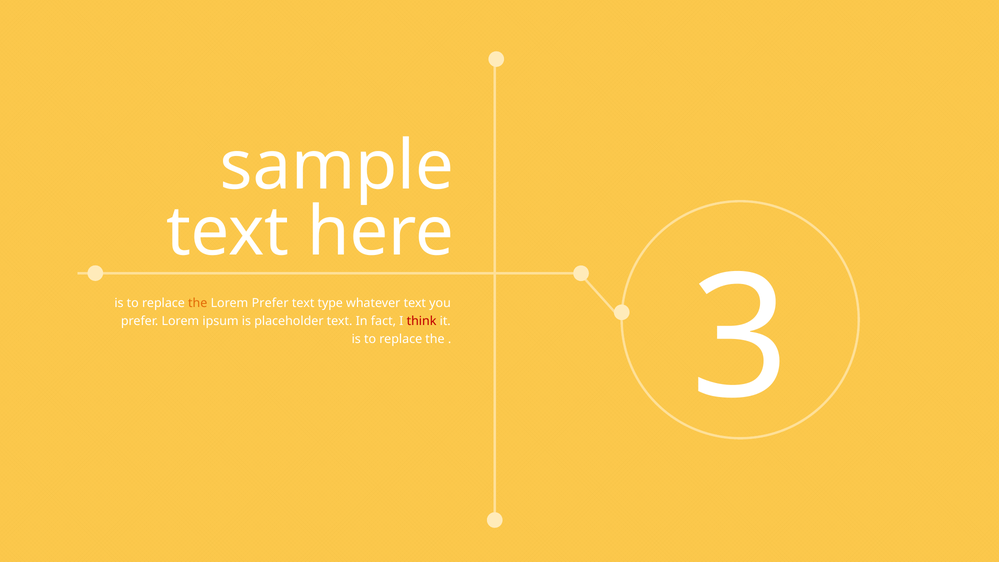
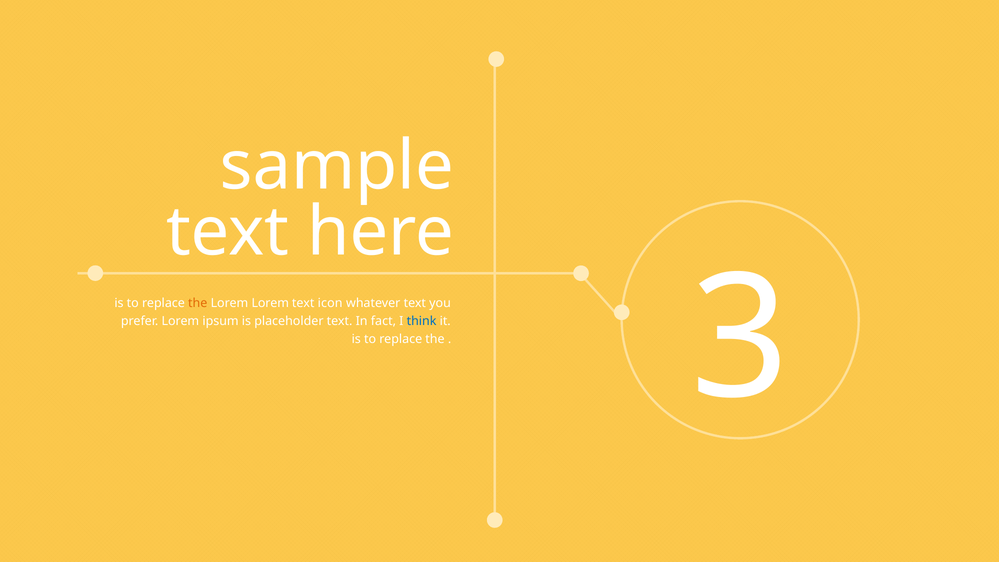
Lorem Prefer: Prefer -> Lorem (270, 303)
type: type -> icon (330, 303)
think colour: red -> blue (422, 321)
